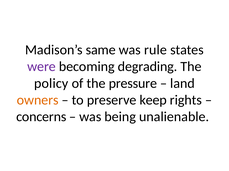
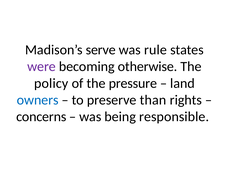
same: same -> serve (101, 50)
degrading: degrading -> otherwise (148, 67)
owners colour: orange -> blue (38, 100)
keep: keep -> than (153, 100)
unalienable: unalienable -> responsible (174, 117)
